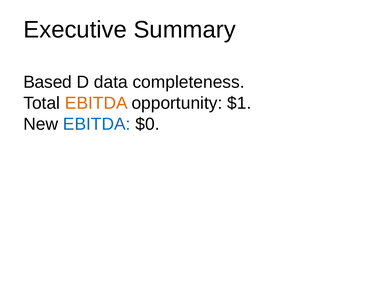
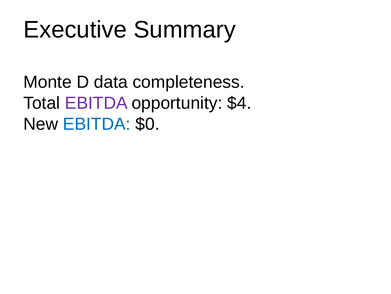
Based: Based -> Monte (48, 82)
EBITDA colour: orange -> purple (96, 103)
$1: $1 -> $4 (239, 103)
